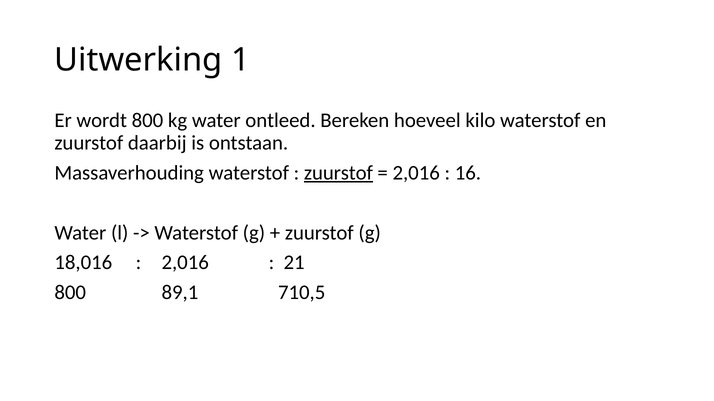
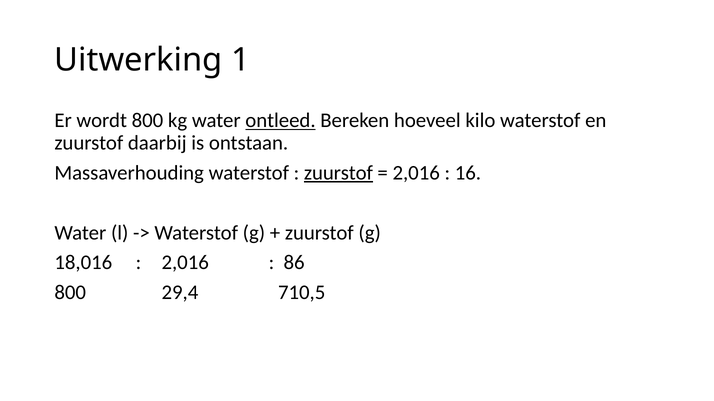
ontleed underline: none -> present (280, 121)
21: 21 -> 86 (294, 263)
89,1: 89,1 -> 29,4 (180, 293)
